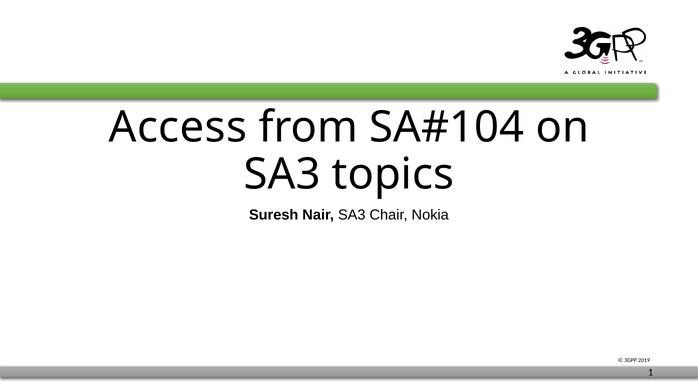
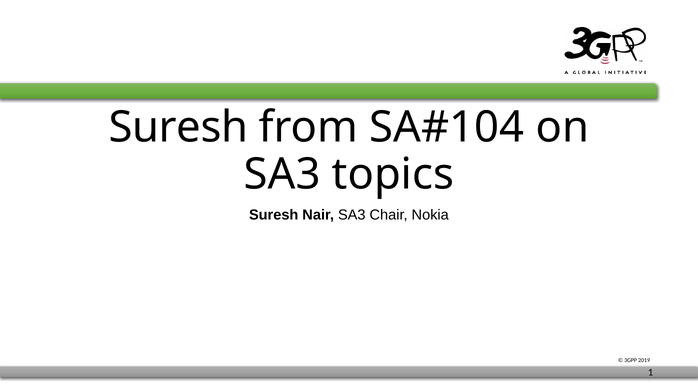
Access: Access -> Suresh (178, 127)
